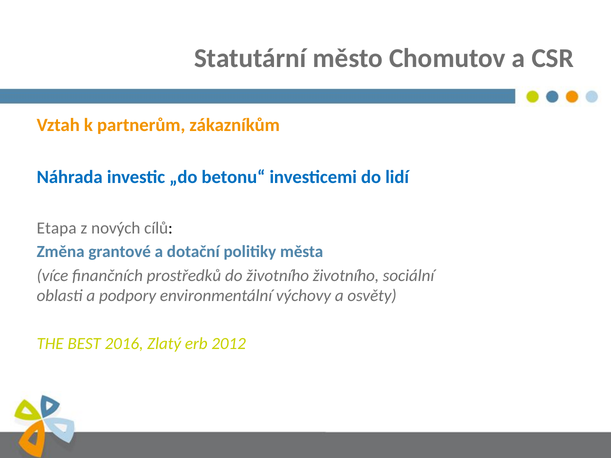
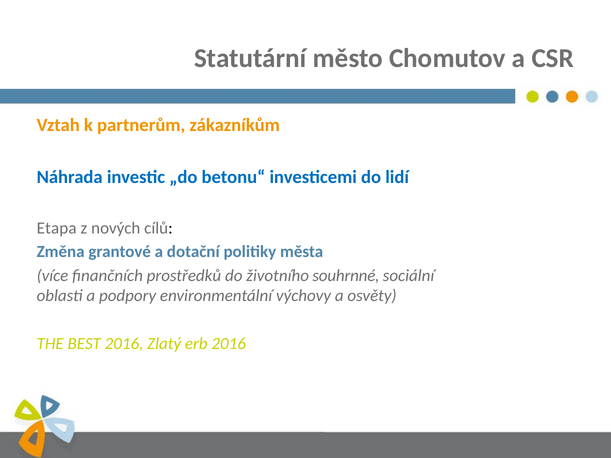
životního životního: životního -> souhrnné (346, 276)
erb 2012: 2012 -> 2016 (229, 344)
